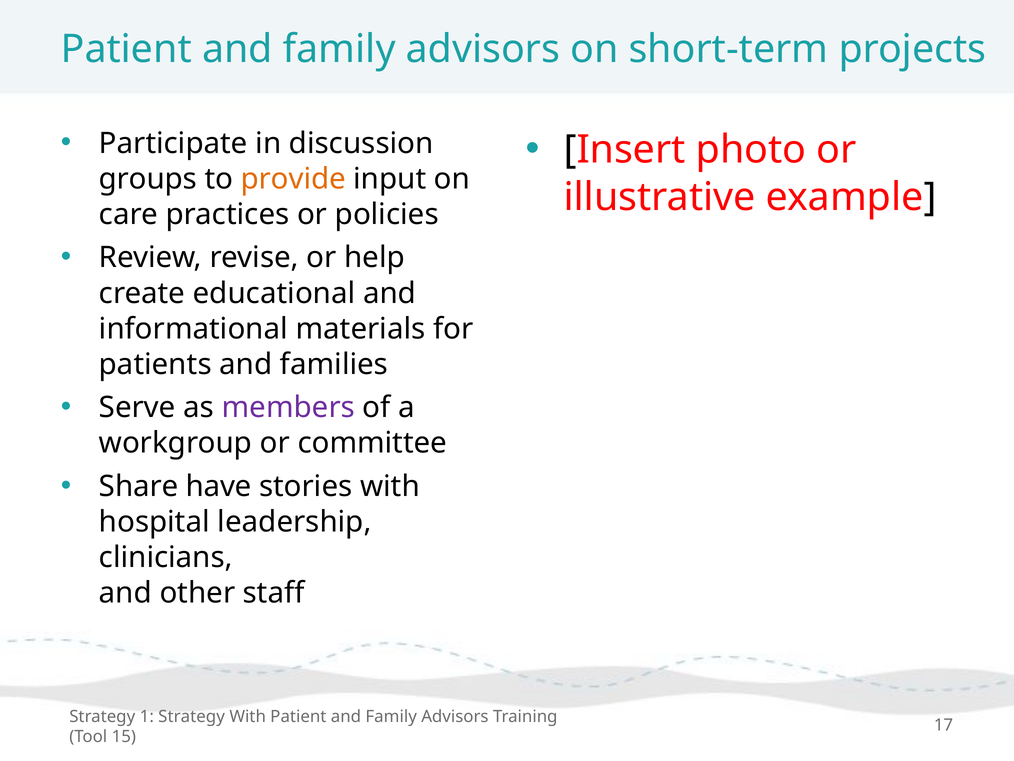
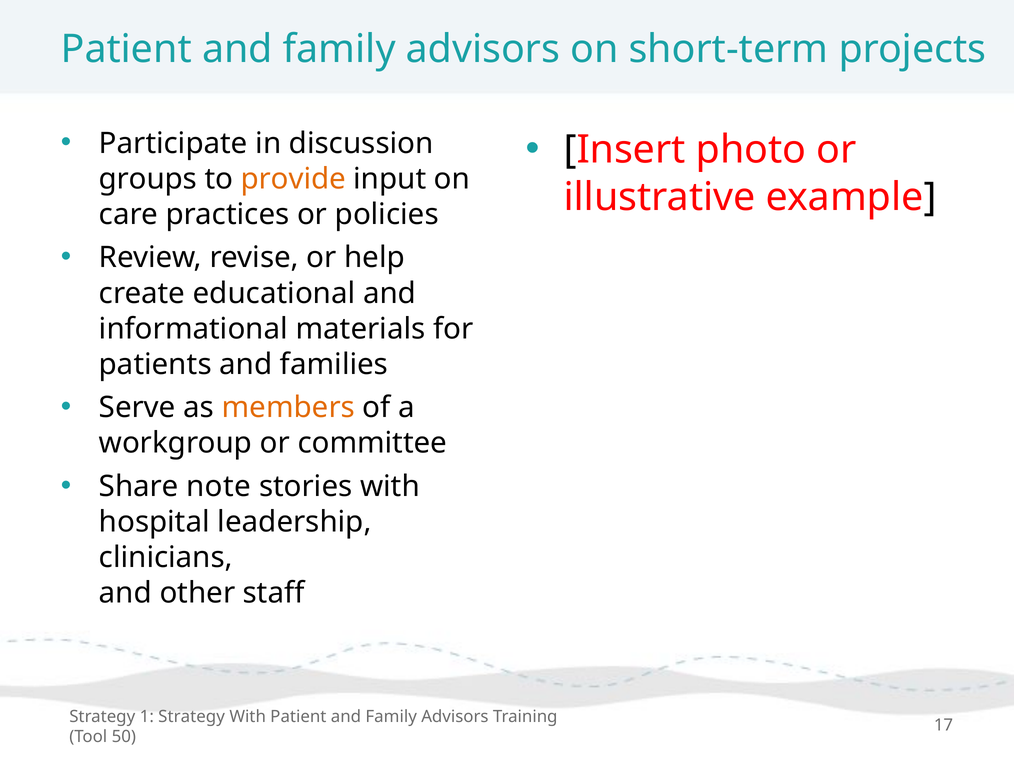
members colour: purple -> orange (288, 407)
have: have -> note (218, 486)
15: 15 -> 50 (124, 736)
